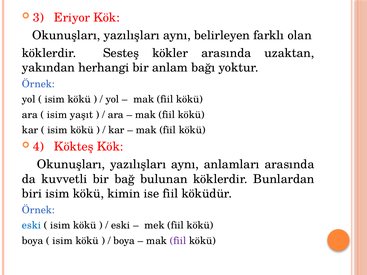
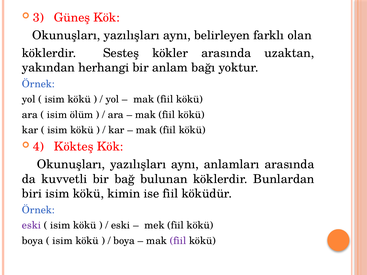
Eriyor: Eriyor -> Güneş (72, 18)
yaşıt: yaşıt -> ölüm (82, 115)
eski colour: blue -> purple (31, 226)
